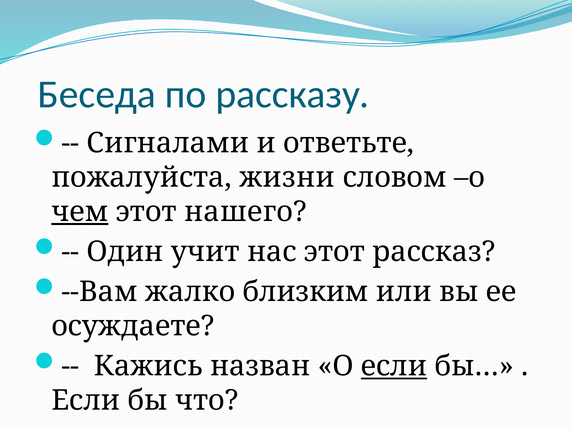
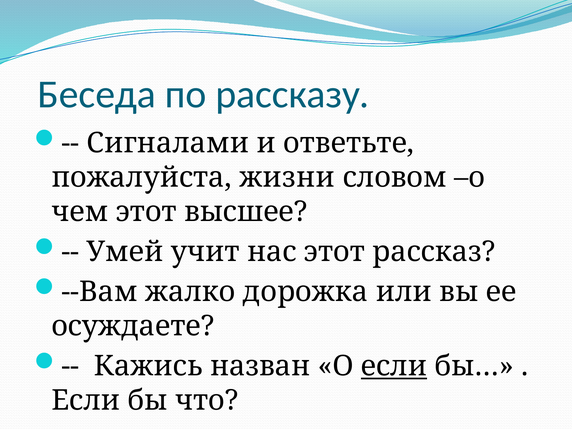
чем underline: present -> none (80, 212)
нашего: нашего -> высшее (246, 212)
Один: Один -> Умей (125, 252)
близким: близким -> дорожка (305, 292)
